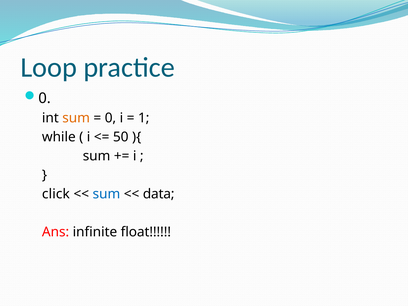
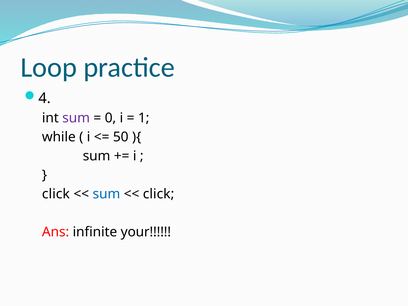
0: 0 -> 4 (45, 98)
sum colour: orange -> purple (76, 118)
data: data -> click (159, 194)
float: float -> your (146, 232)
